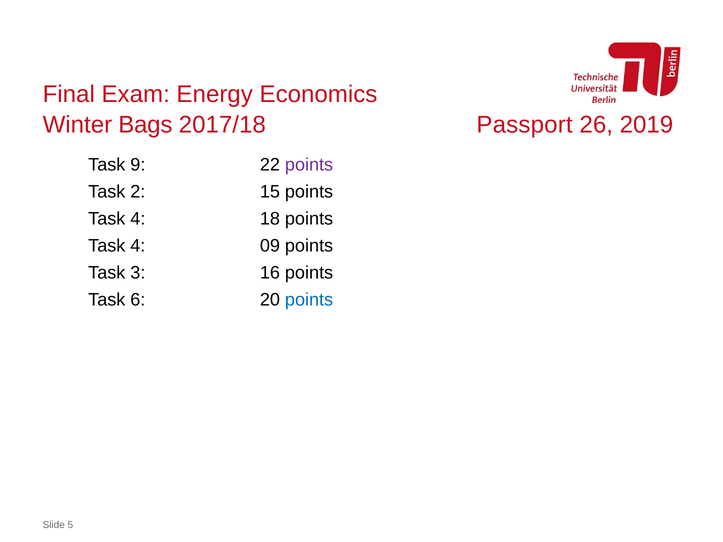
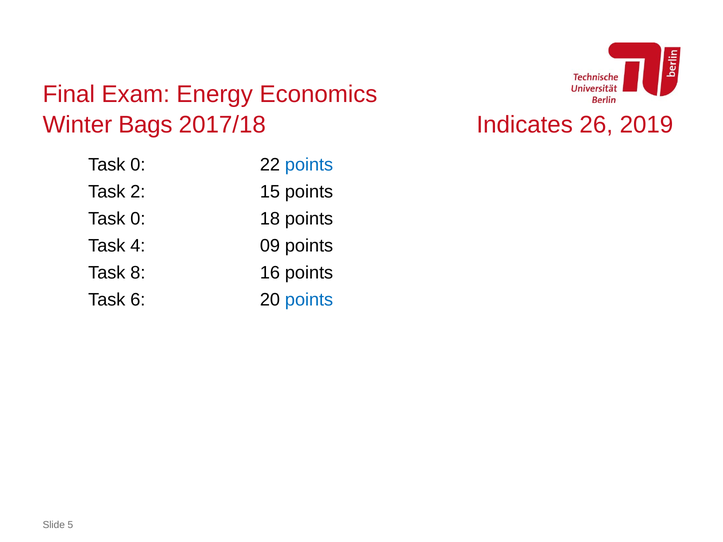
Passport: Passport -> Indicates (525, 125)
9: 9 -> 0 (138, 165)
points colour: purple -> blue (309, 165)
4: 4 -> 0 (138, 219)
3: 3 -> 8 (138, 273)
